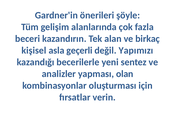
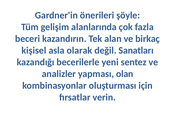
geçerli: geçerli -> olarak (79, 50)
Yapımızı: Yapımızı -> Sanatları (136, 50)
